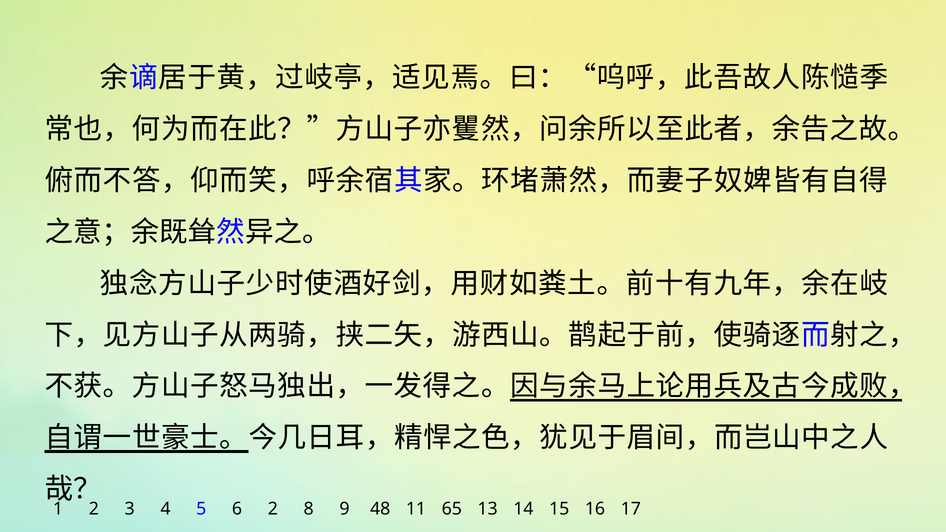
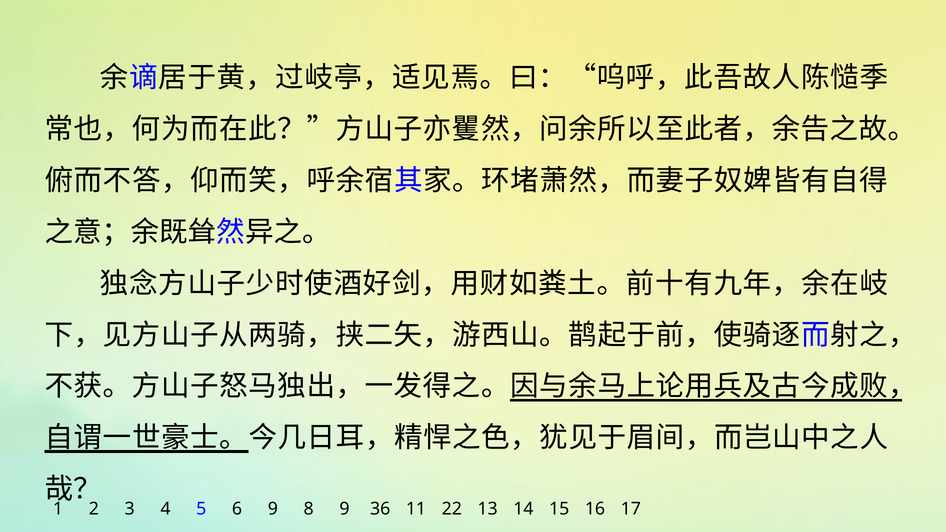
6 2: 2 -> 9 (273, 509)
48: 48 -> 36 (380, 509)
65: 65 -> 22 (452, 509)
